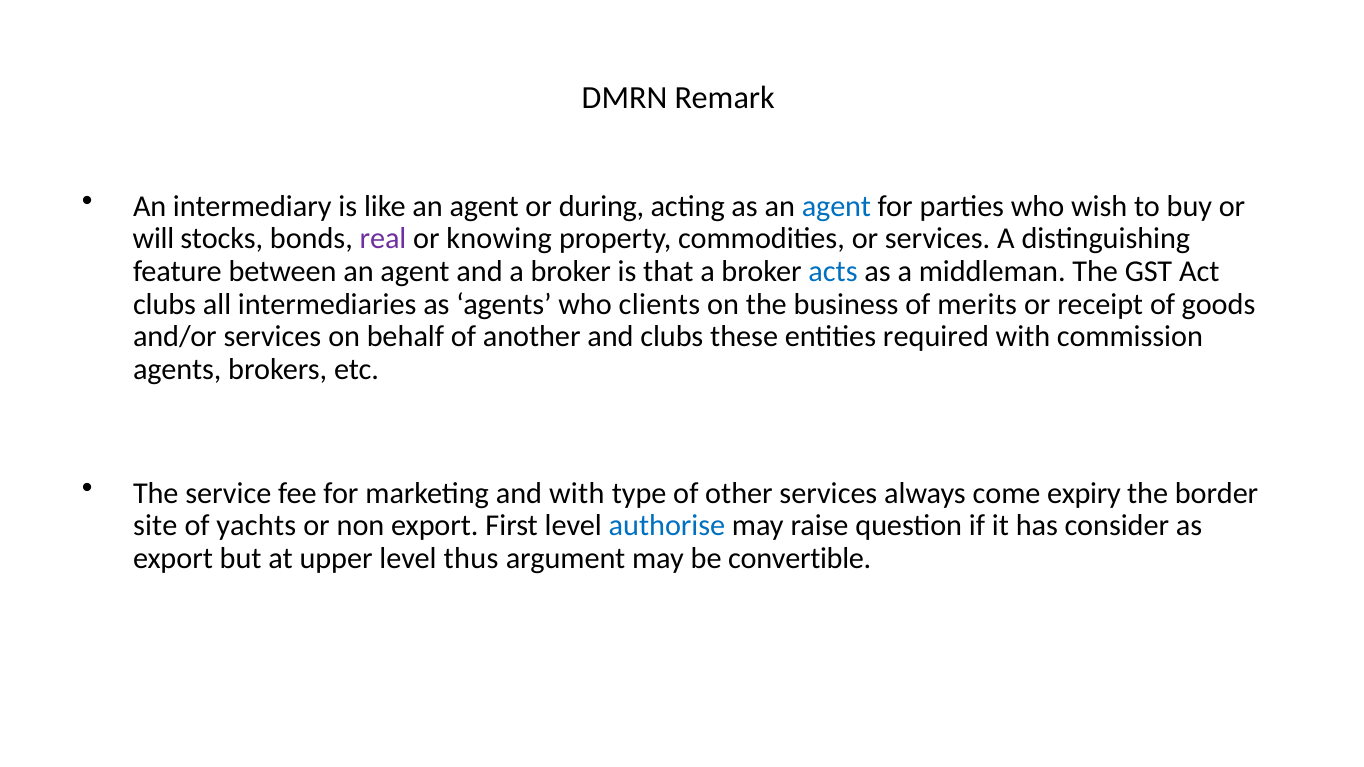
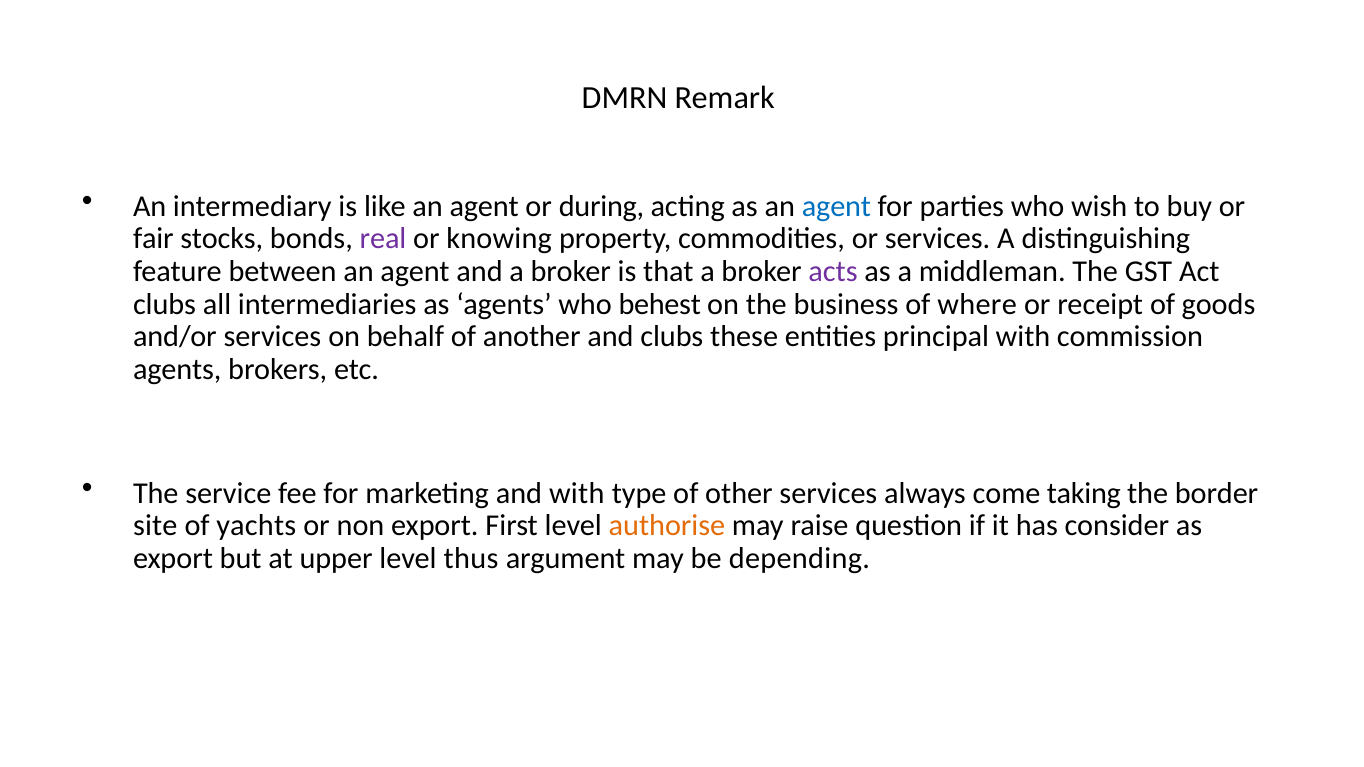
will: will -> fair (153, 239)
acts colour: blue -> purple (833, 272)
clients: clients -> behest (660, 304)
merits: merits -> where (977, 304)
required: required -> principal (936, 337)
expiry: expiry -> taking (1084, 493)
authorise colour: blue -> orange (667, 526)
convertible: convertible -> depending (799, 559)
